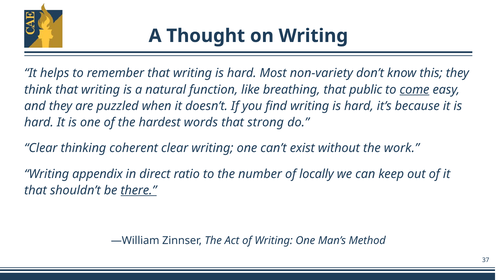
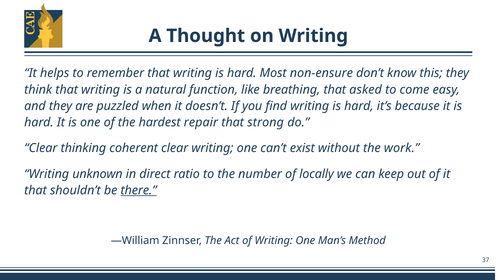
non-variety: non-variety -> non-ensure (321, 73)
public: public -> asked (366, 90)
come underline: present -> none (414, 90)
words: words -> repair (201, 122)
appendix: appendix -> unknown (97, 174)
